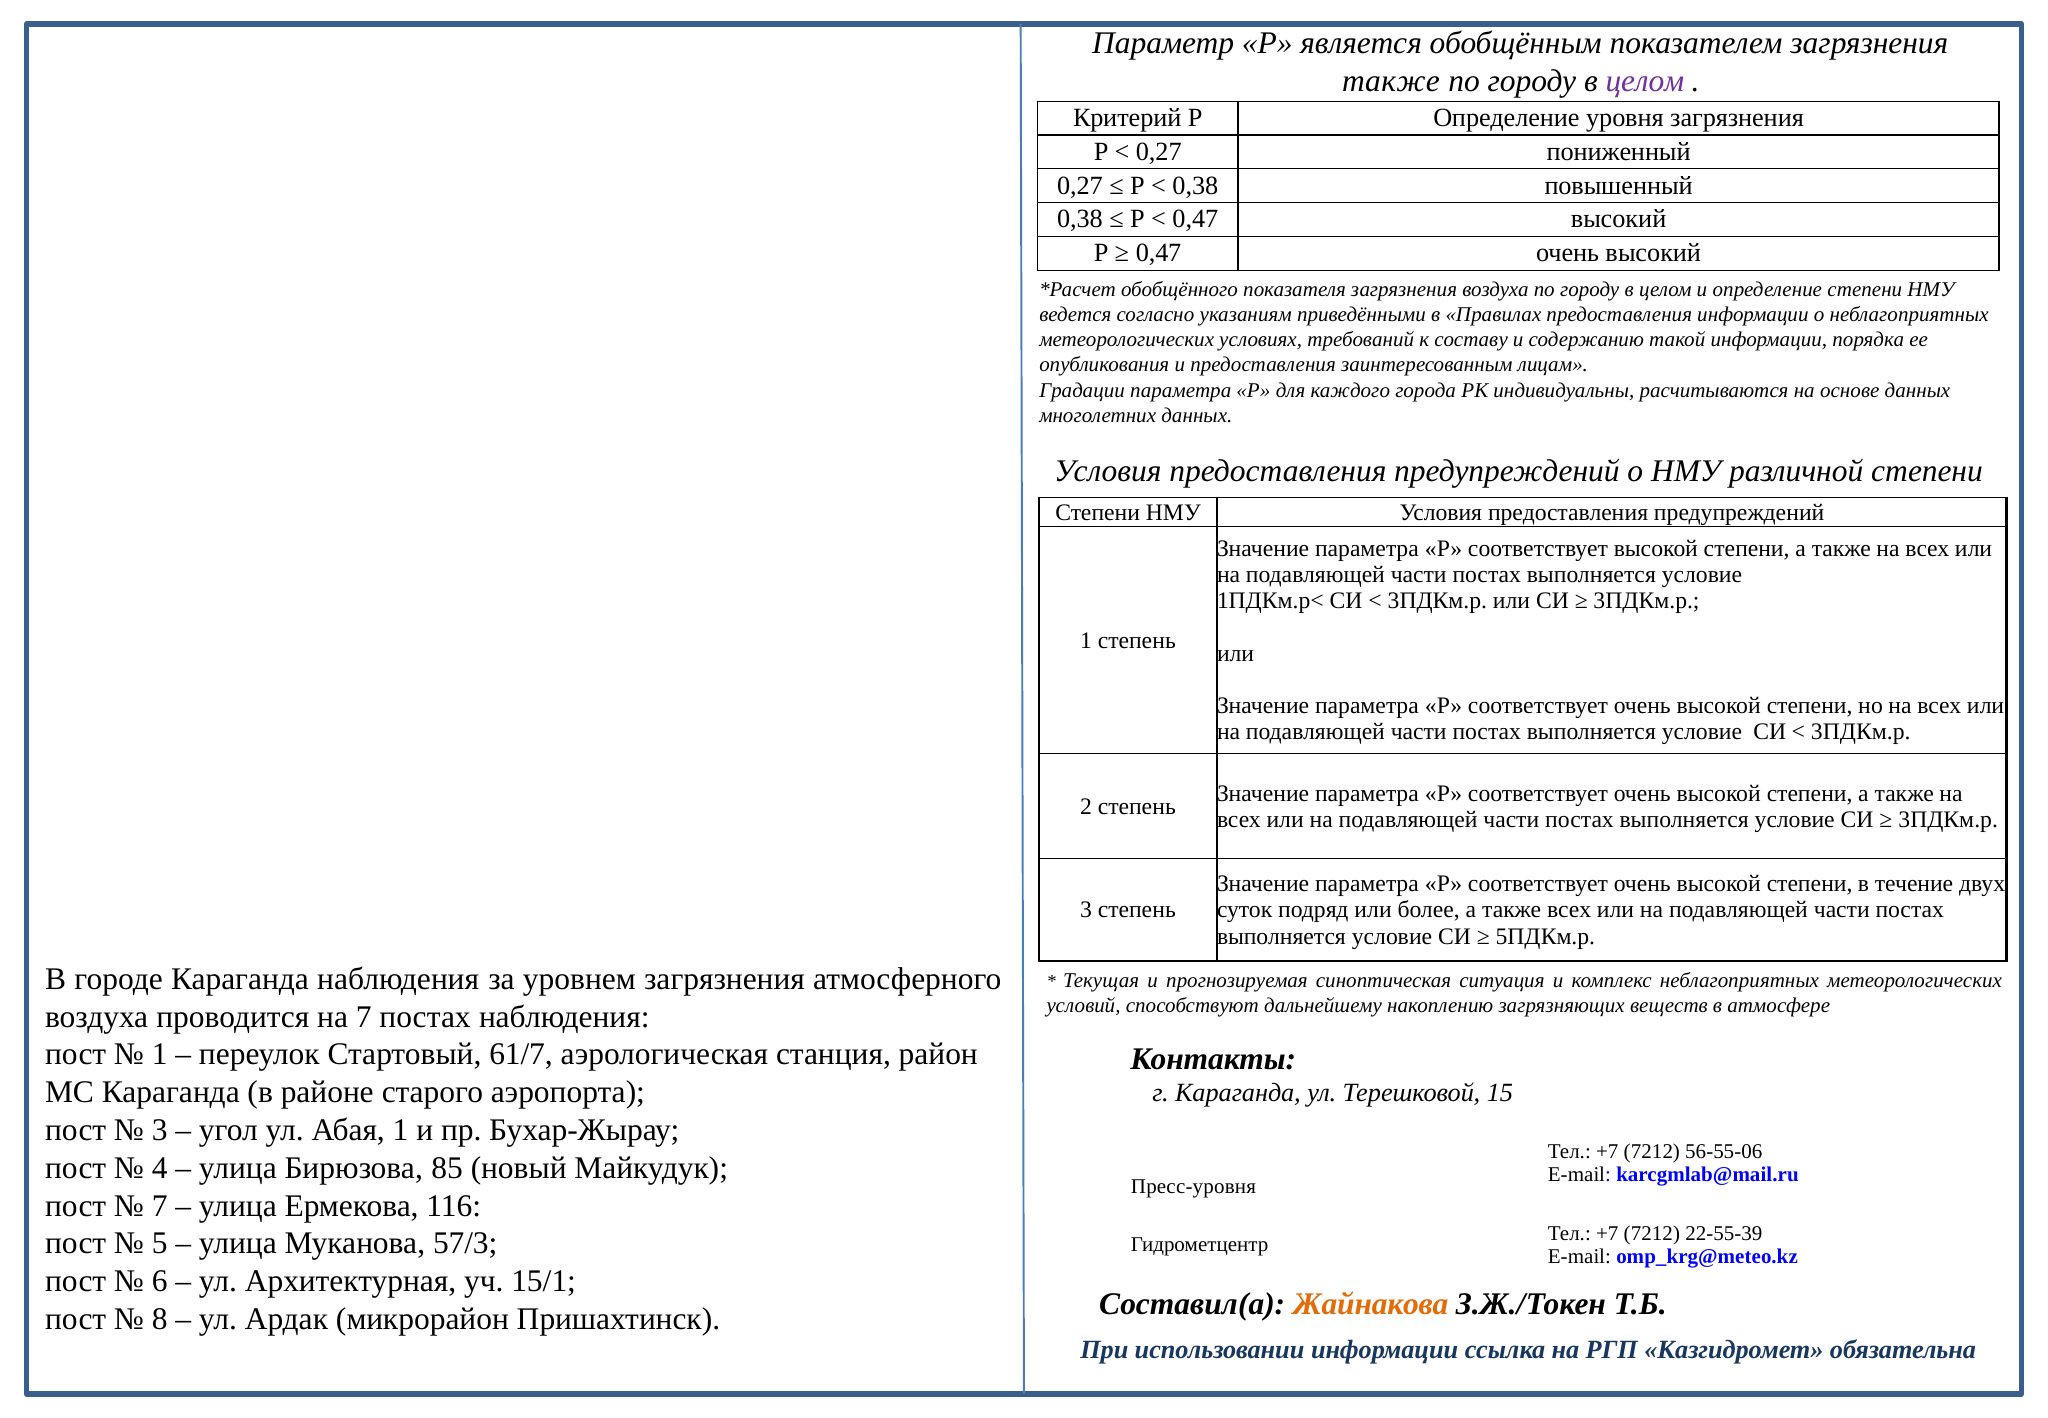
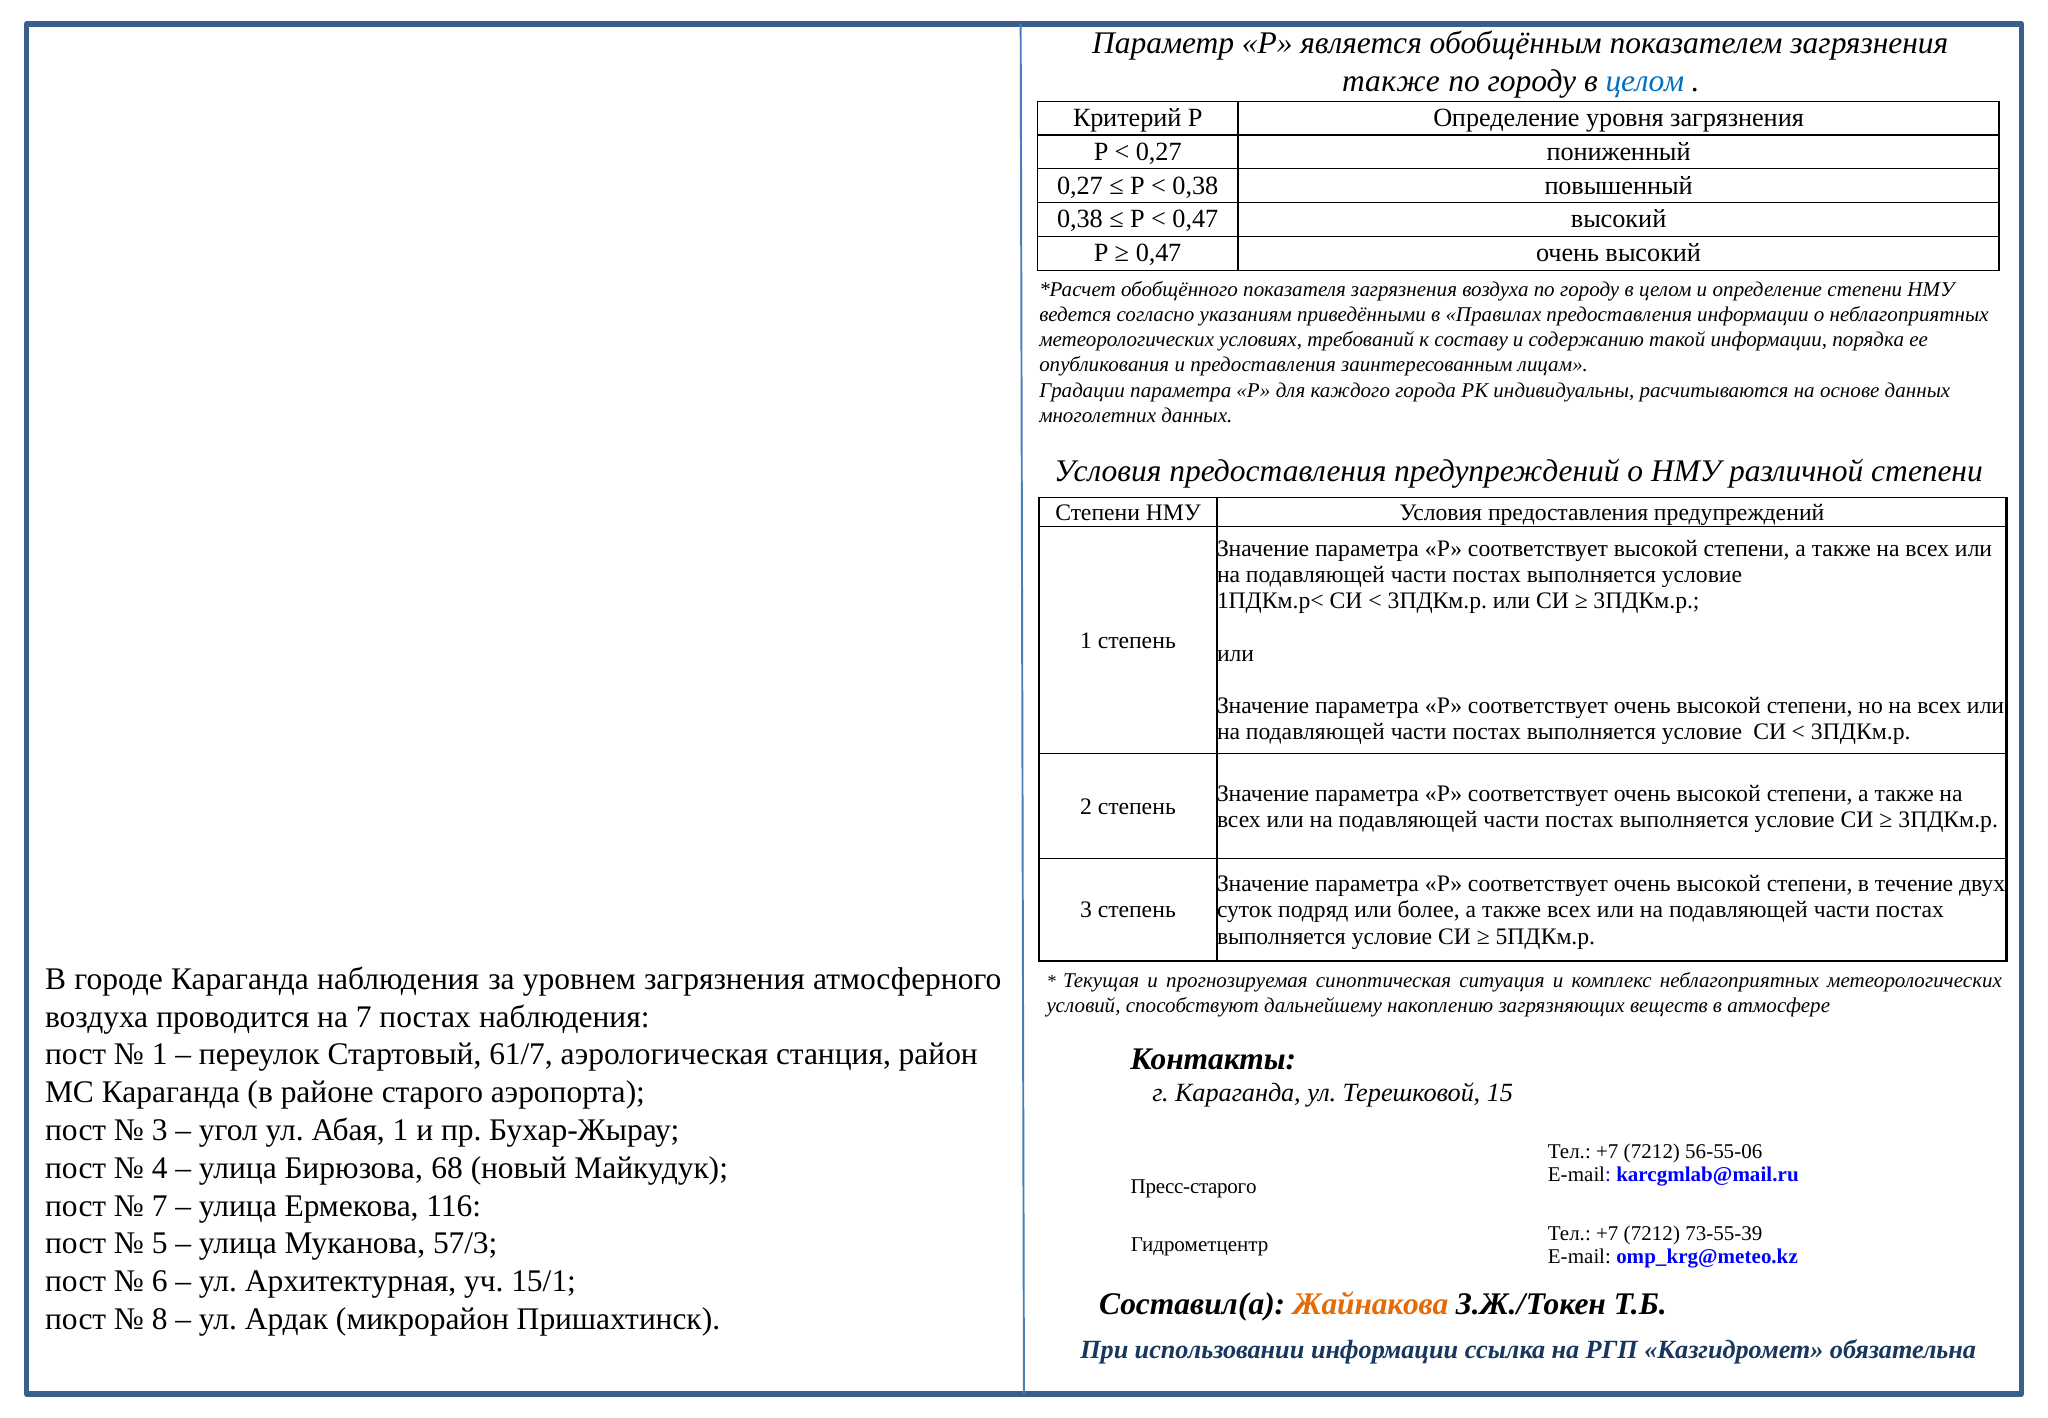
целом colour: purple -> blue (1645, 81)
85: 85 -> 68 (447, 1168)
Пресс-уровня: Пресс-уровня -> Пресс-старого (1194, 1186)
22-55-39: 22-55-39 -> 73-55-39 (1724, 1233)
